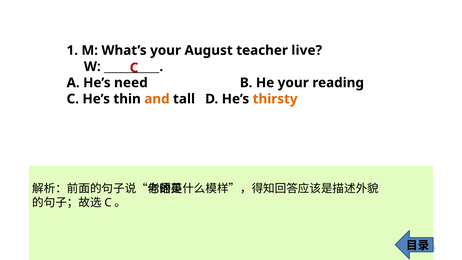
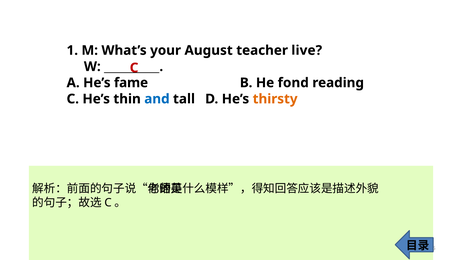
need: need -> fame (131, 83)
He your: your -> fond (293, 83)
and colour: orange -> blue (157, 99)
